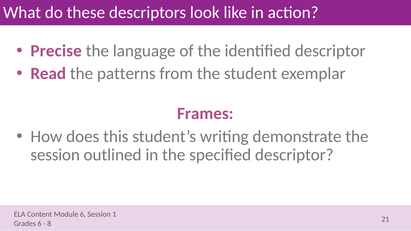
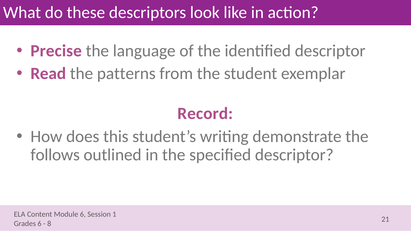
Frames: Frames -> Record (205, 114)
session: session -> follows (55, 155)
